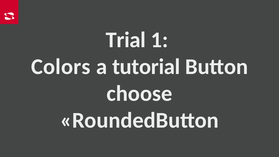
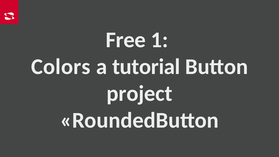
Trial: Trial -> Free (126, 40)
choose: choose -> project (139, 94)
